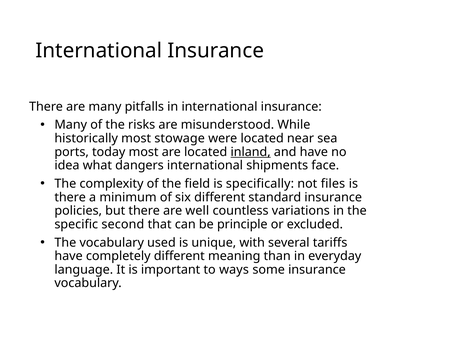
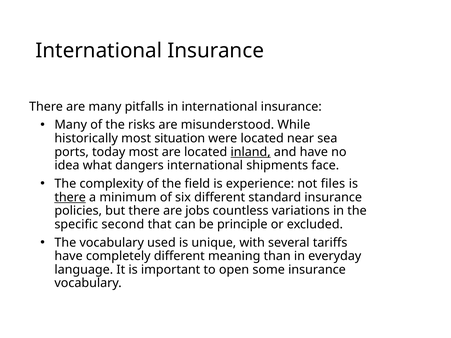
stowage: stowage -> situation (180, 138)
specifically: specifically -> experience (260, 184)
there underline: none -> present (70, 197)
well: well -> jobs (197, 211)
ways: ways -> open (234, 270)
